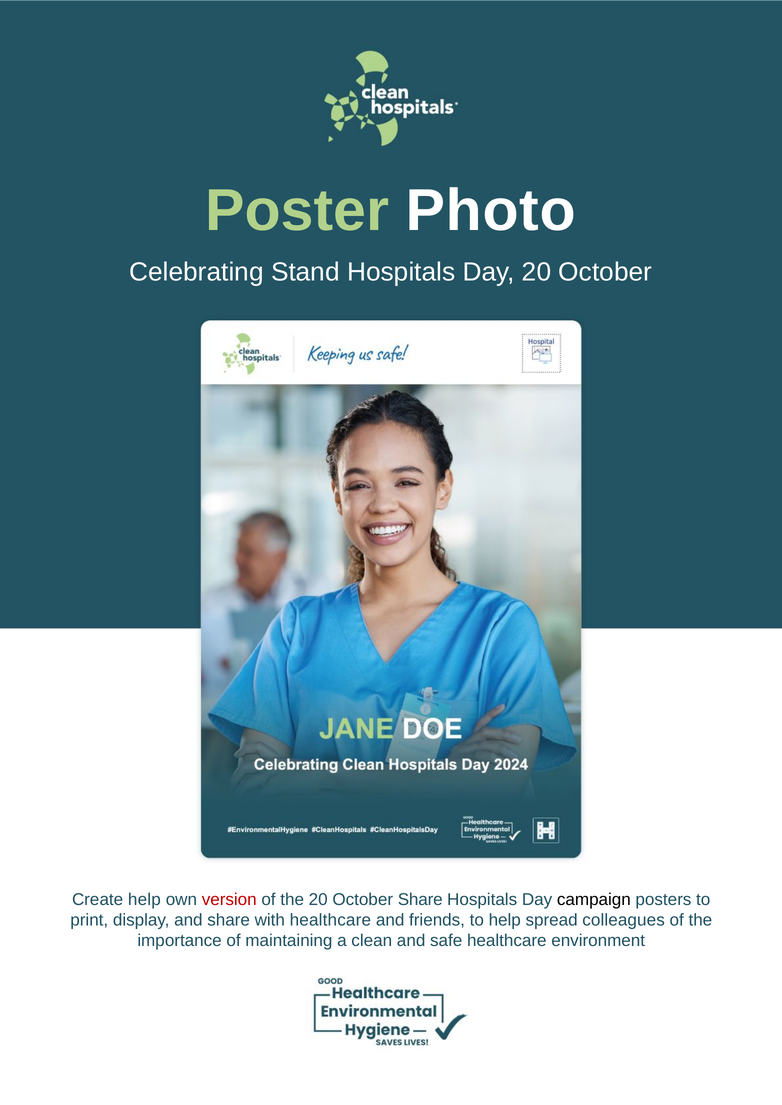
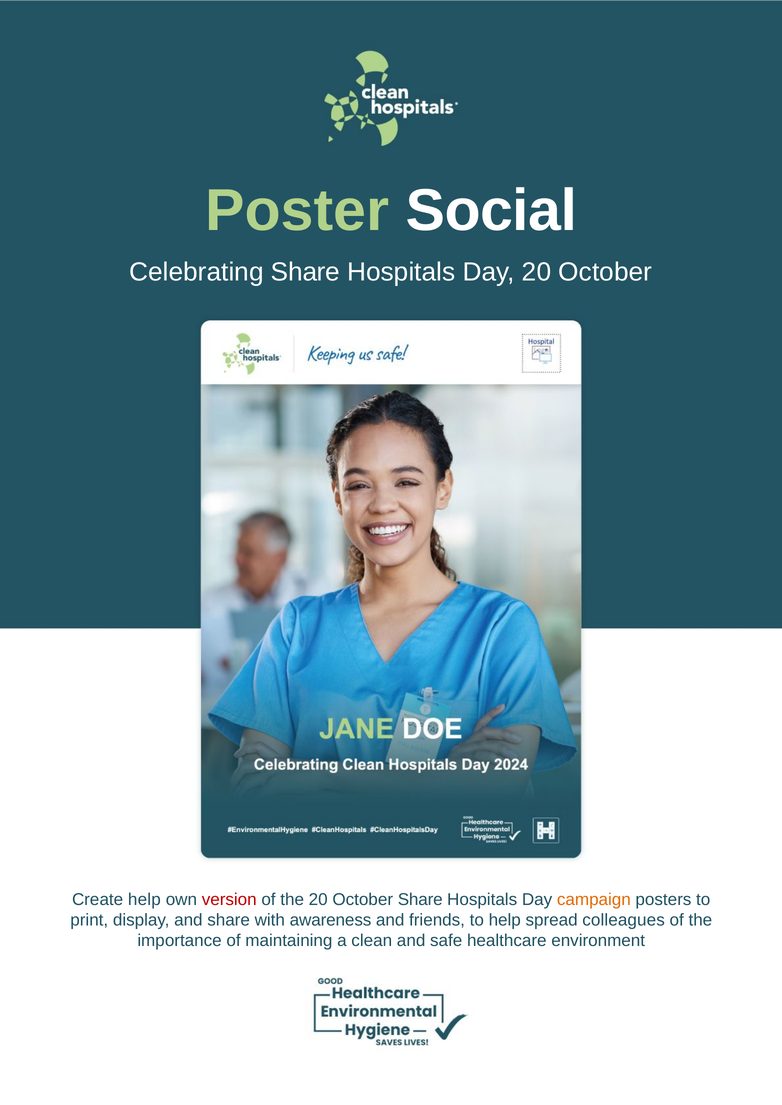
Photo: Photo -> Social (491, 211)
Celebrating Stand: Stand -> Share (305, 272)
campaign colour: black -> orange (594, 901)
with healthcare: healthcare -> awareness (331, 921)
